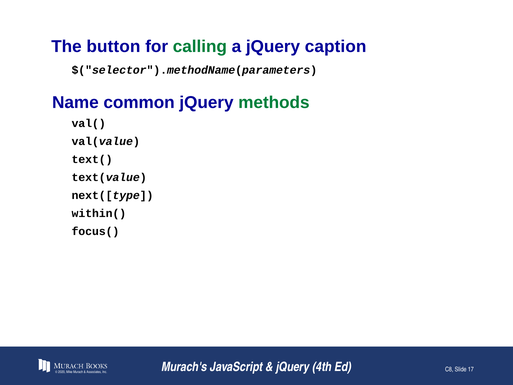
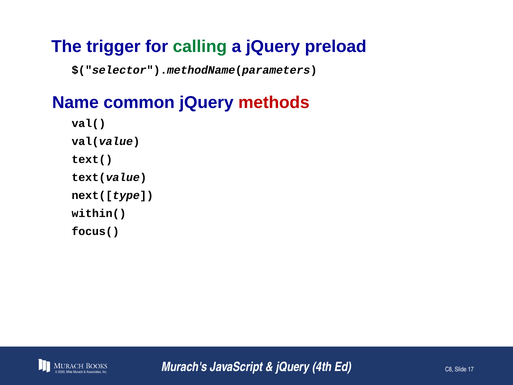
button: button -> trigger (113, 47)
caption: caption -> preload (336, 47)
methods colour: green -> red (274, 103)
